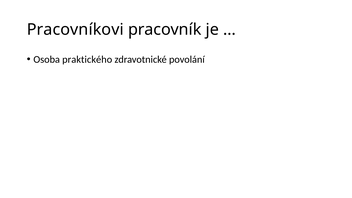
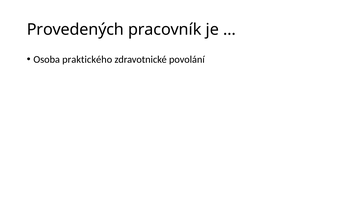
Pracovníkovi: Pracovníkovi -> Provedených (75, 30)
